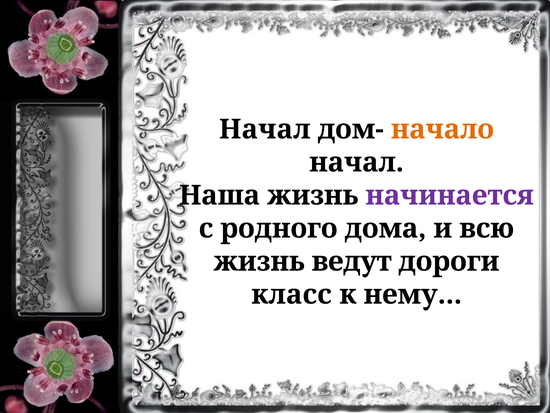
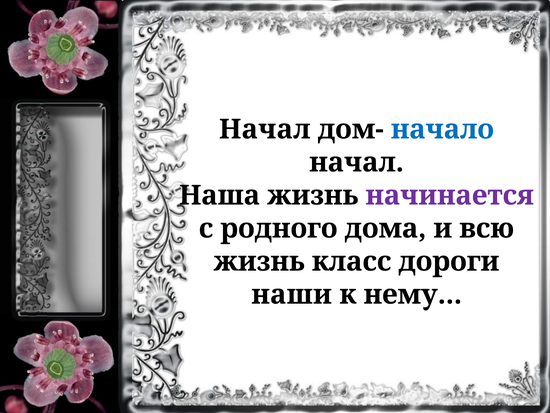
начало colour: orange -> blue (442, 129)
ведут: ведут -> класс (352, 261)
класс: класс -> наши (292, 294)
